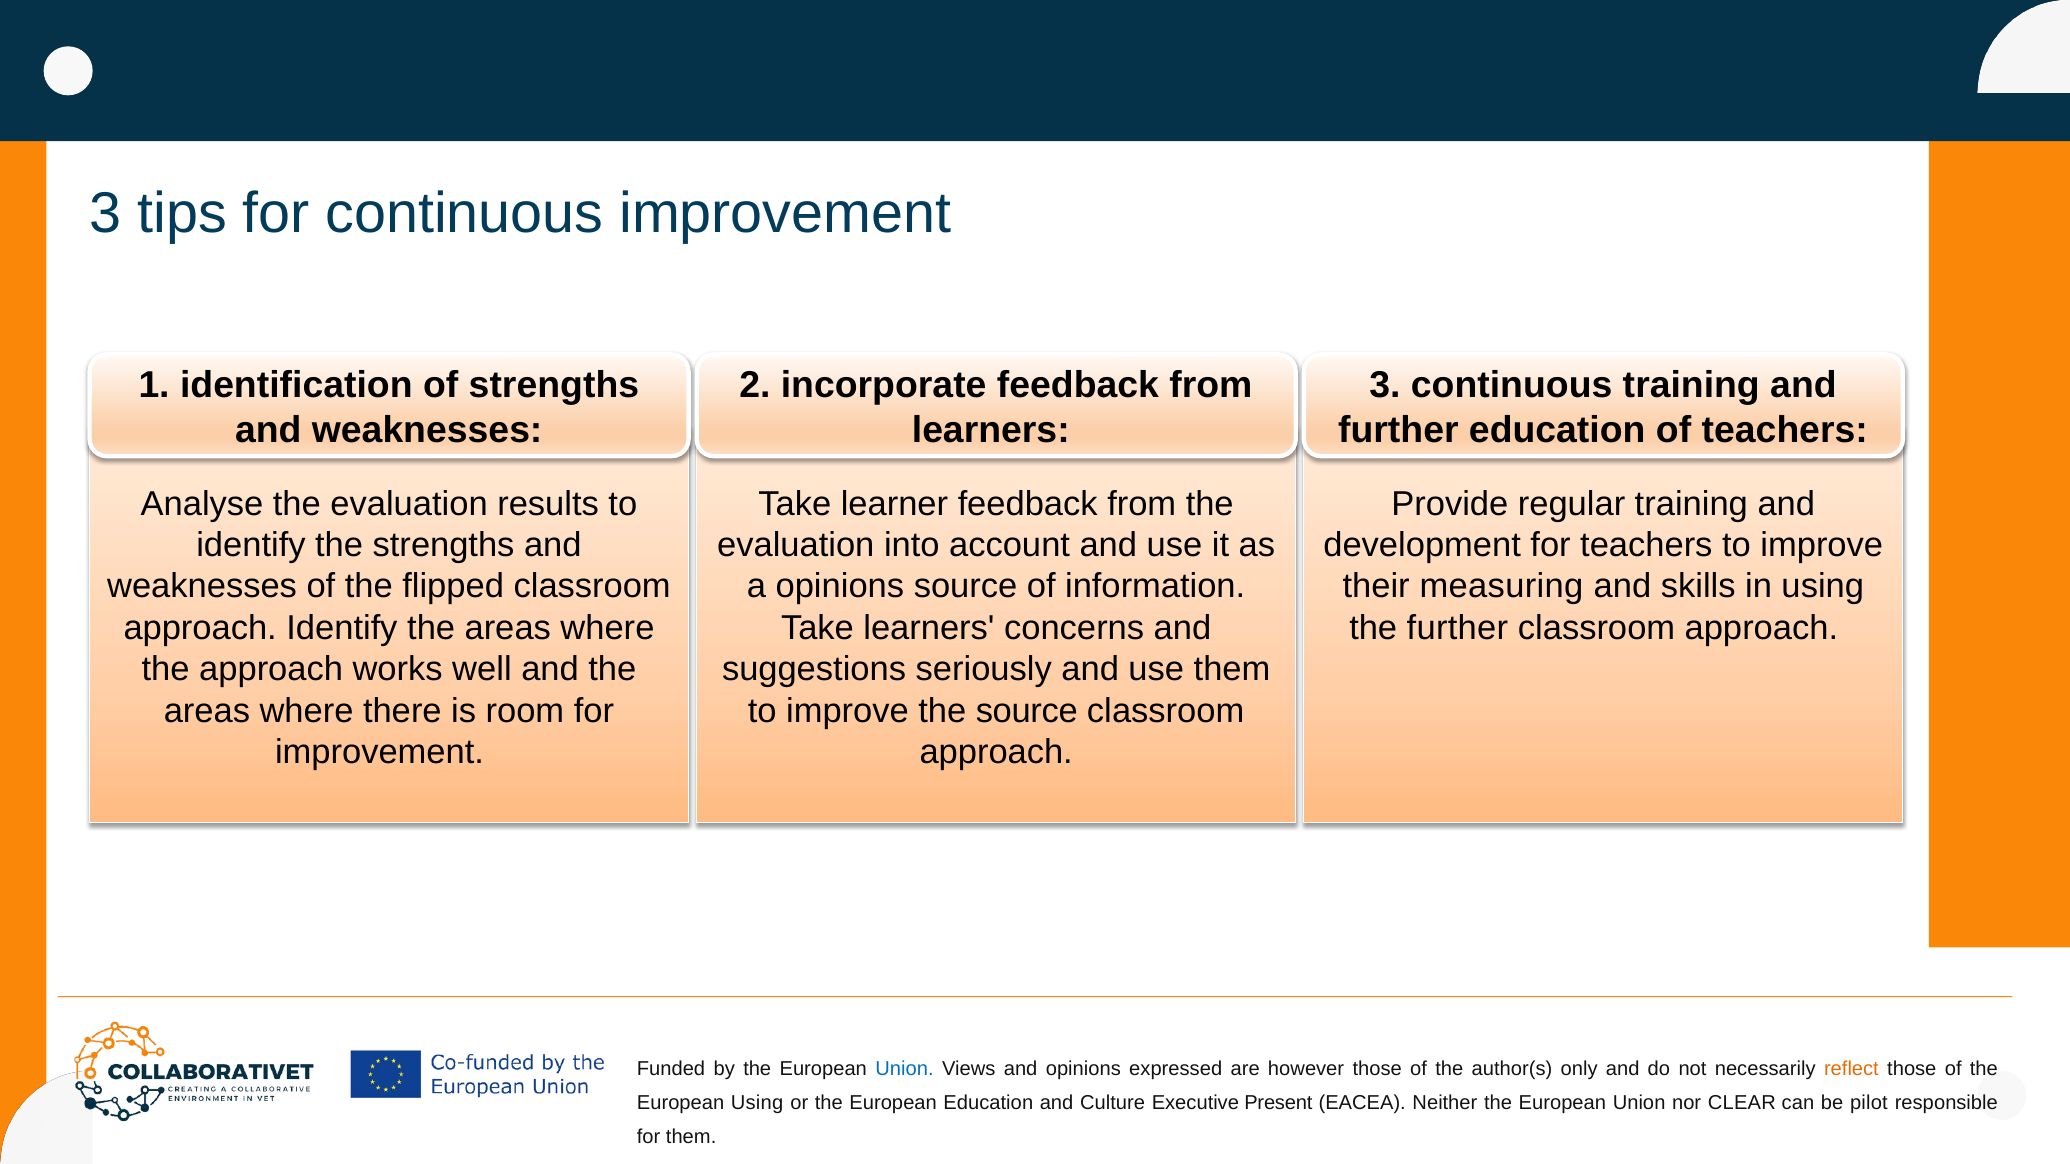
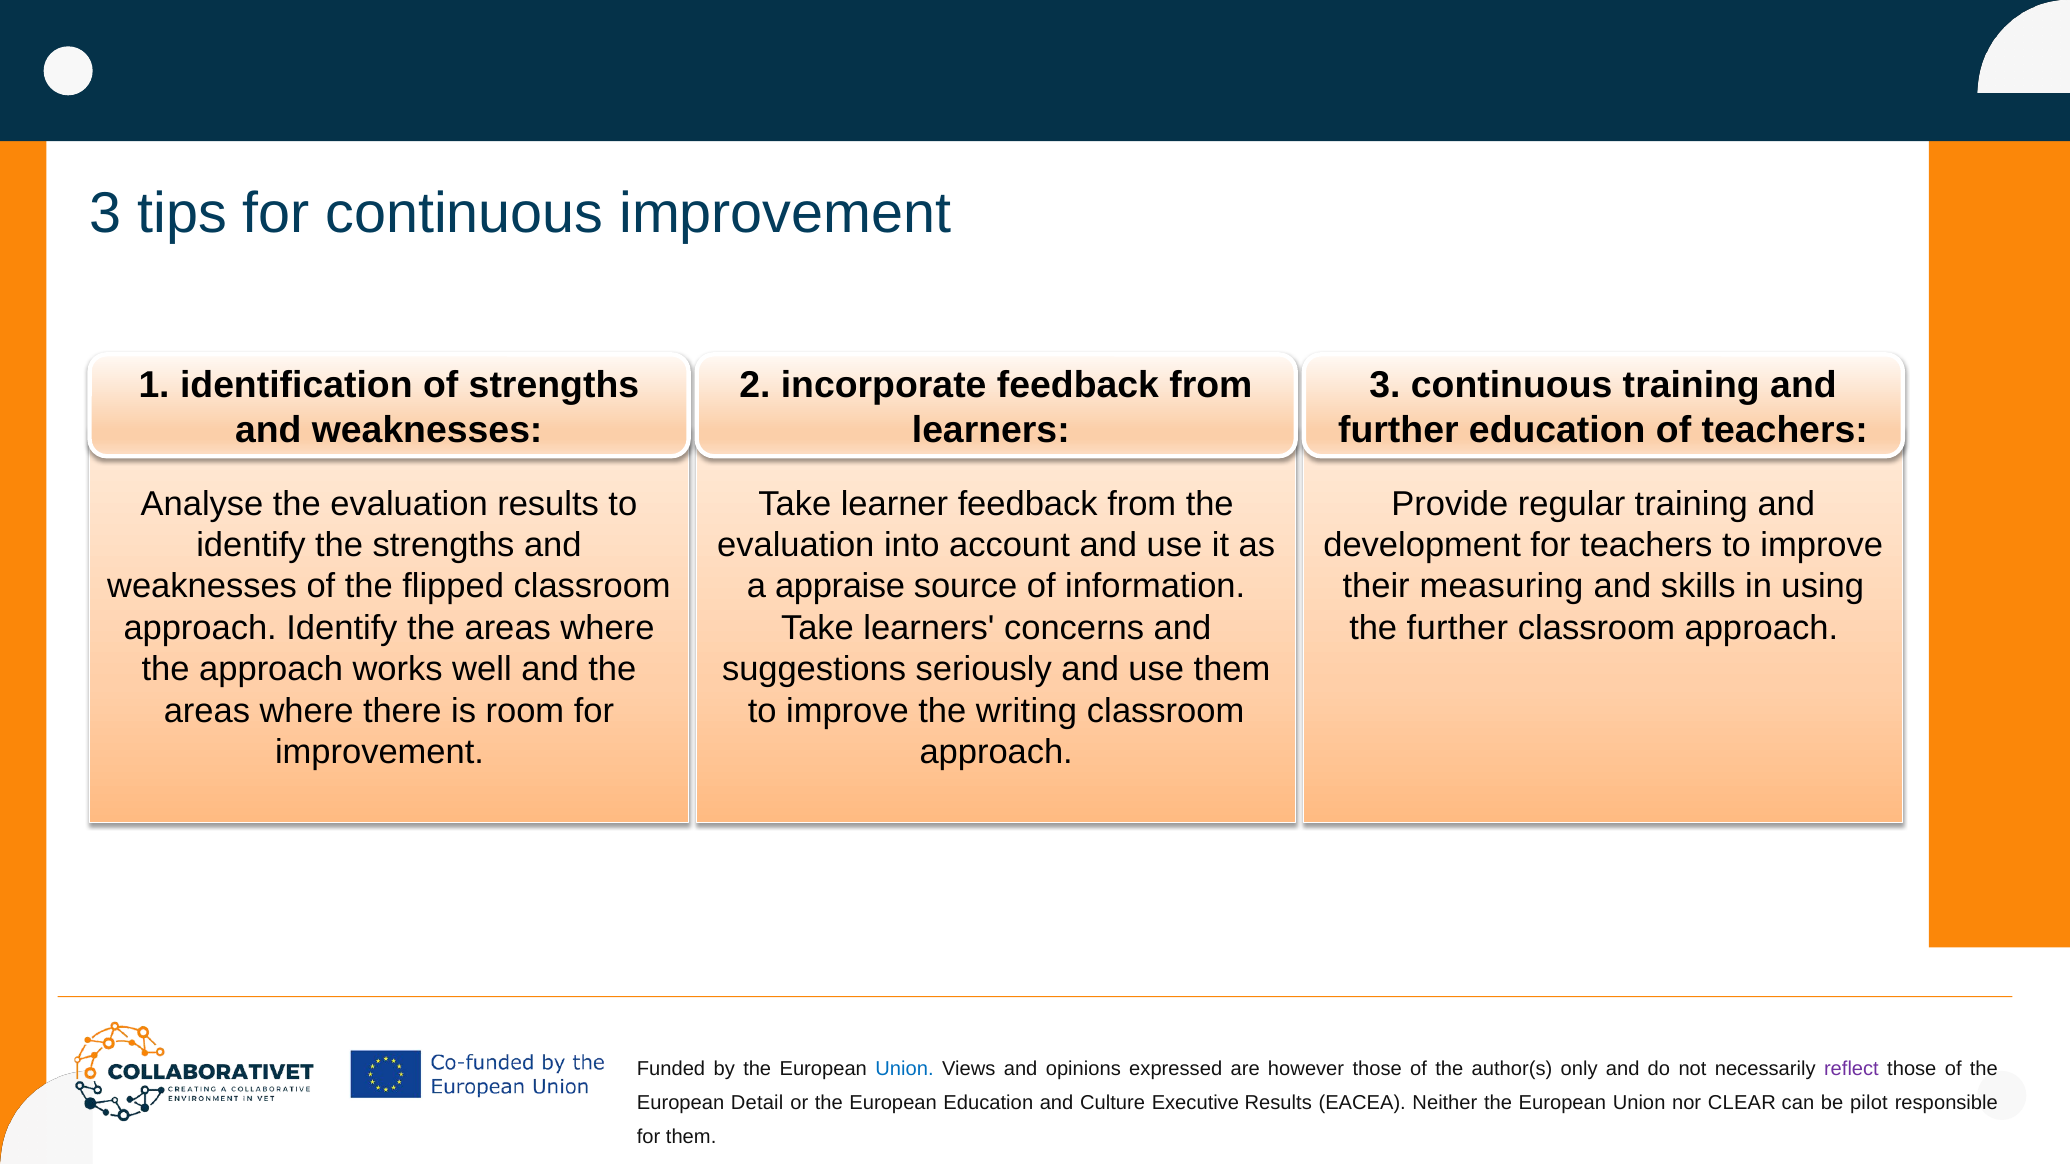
a opinions: opinions -> appraise (840, 587)
the source: source -> writing (1026, 711)
reflect colour: orange -> purple (1851, 1069)
European Using: Using -> Detail (757, 1103)
Executive Present: Present -> Results (1278, 1103)
